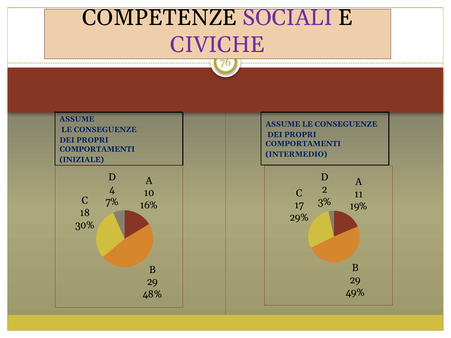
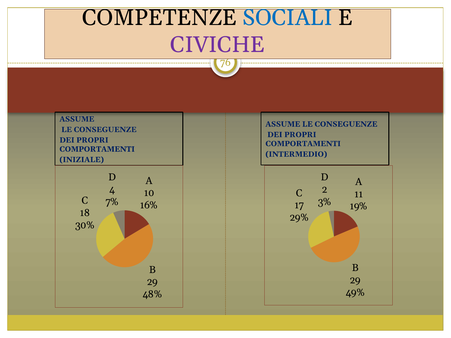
SOCIALI colour: purple -> blue (288, 18)
